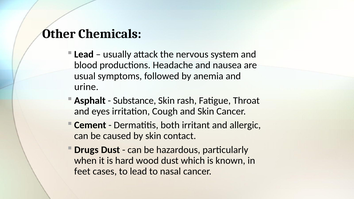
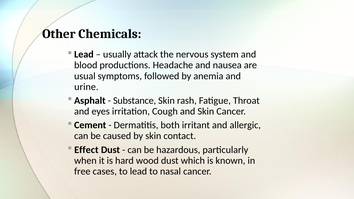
Drugs: Drugs -> Effect (86, 150)
feet: feet -> free (82, 171)
